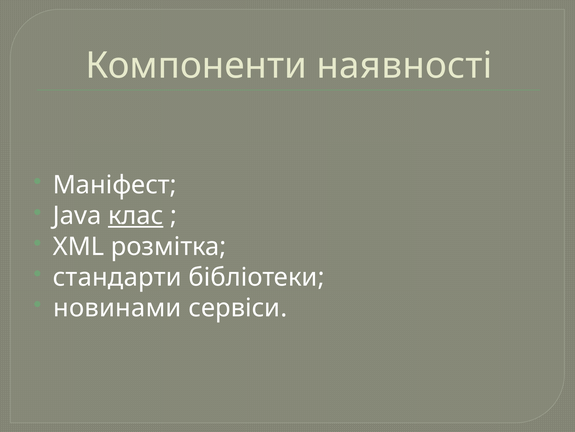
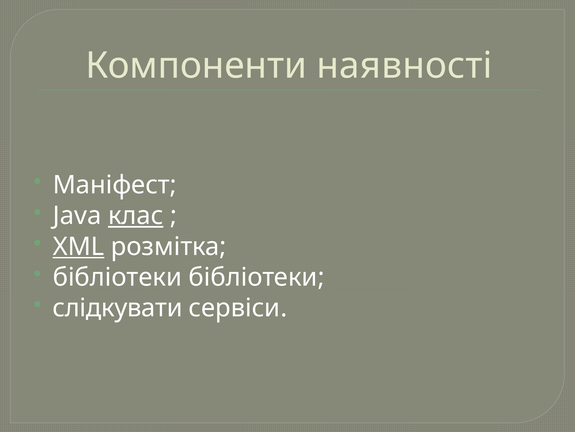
XML underline: none -> present (79, 246)
стандарти: стандарти -> бібліотеки (117, 277)
новинами: новинами -> слідкувати (118, 308)
